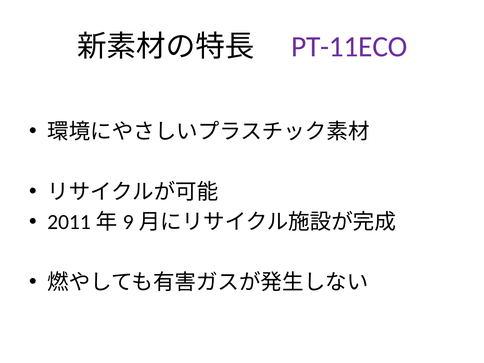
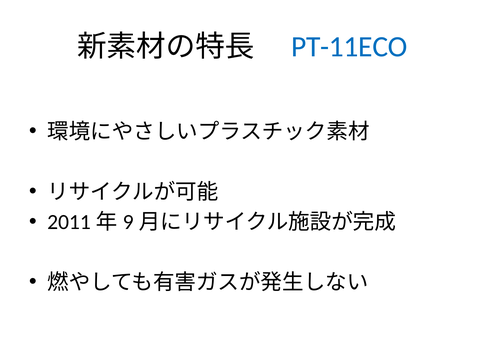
PT-11ECO colour: purple -> blue (349, 47)
